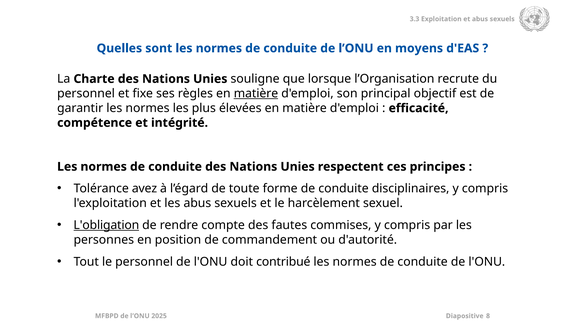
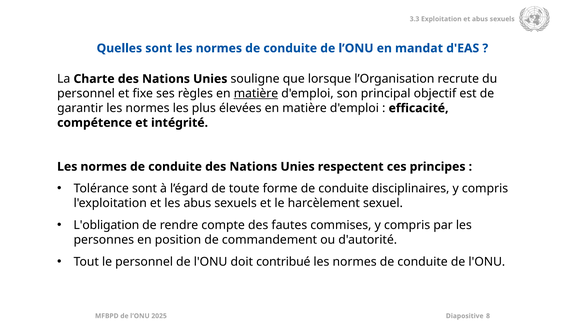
moyens: moyens -> mandat (419, 48)
Tolérance avez: avez -> sont (144, 189)
L'obligation underline: present -> none (106, 225)
